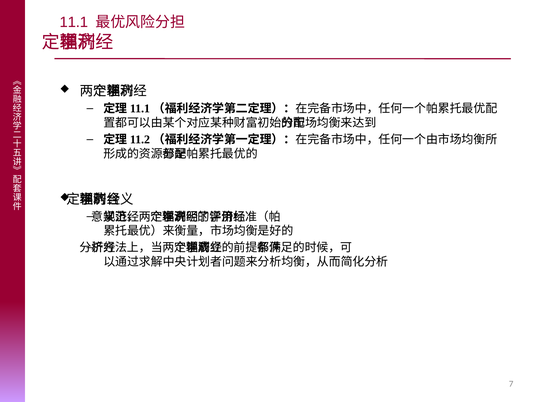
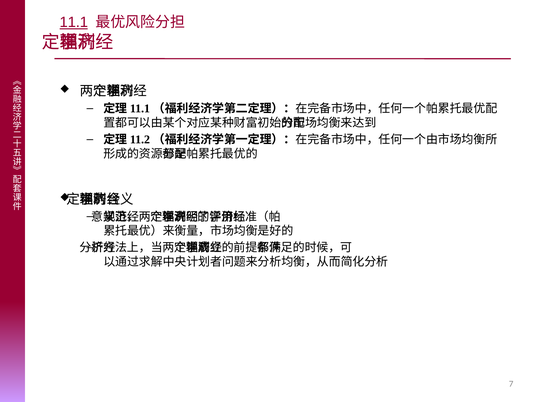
11.1 underline: none -> present (74, 22)
